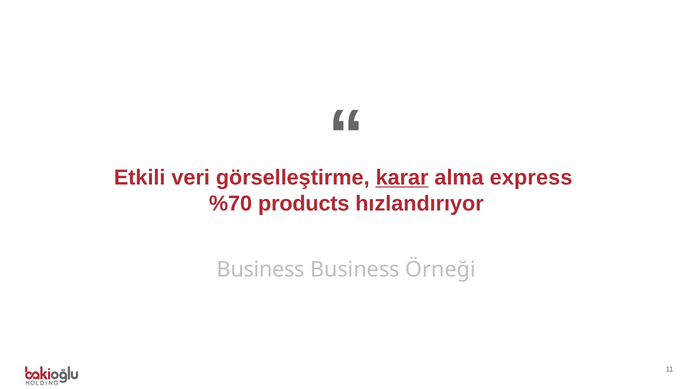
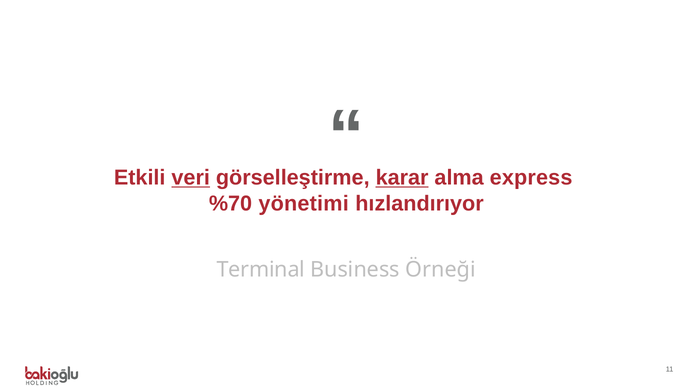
veri underline: none -> present (191, 178)
products: products -> yönetimi (304, 204)
Business: Business -> Terminal (261, 270)
